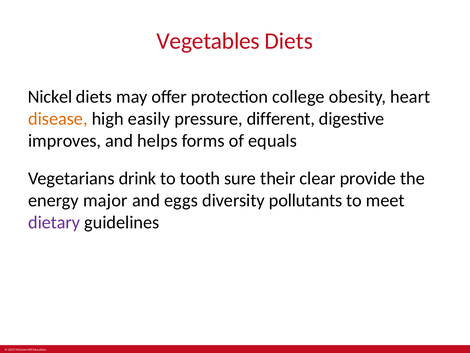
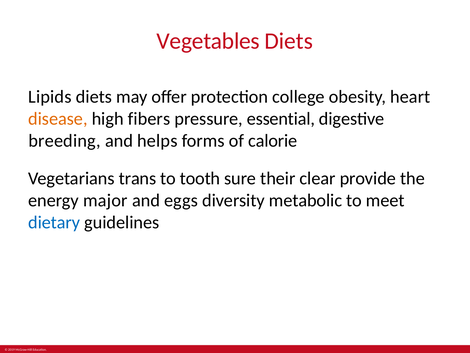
Nickel: Nickel -> Lipids (50, 97)
easily: easily -> fibers (149, 119)
different: different -> essential (281, 119)
improves: improves -> breeding (65, 141)
equals: equals -> calorie (273, 141)
drink: drink -> trans (138, 178)
pollutants: pollutants -> metabolic (306, 200)
dietary colour: purple -> blue (54, 222)
